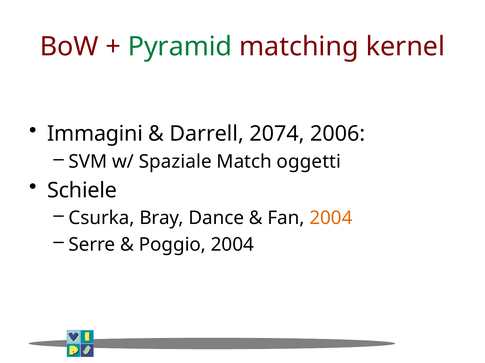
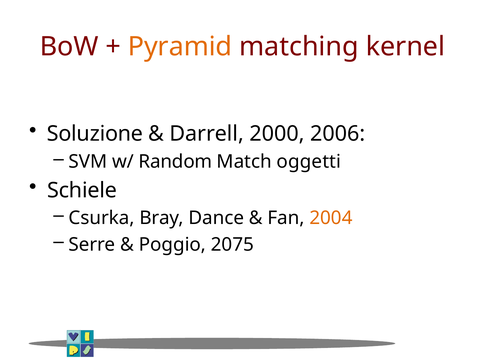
Pyramid colour: green -> orange (180, 47)
Immagini: Immagini -> Soluzione (95, 134)
2074: 2074 -> 2000 (277, 134)
Spaziale: Spaziale -> Random (175, 162)
Poggio 2004: 2004 -> 2075 (232, 245)
